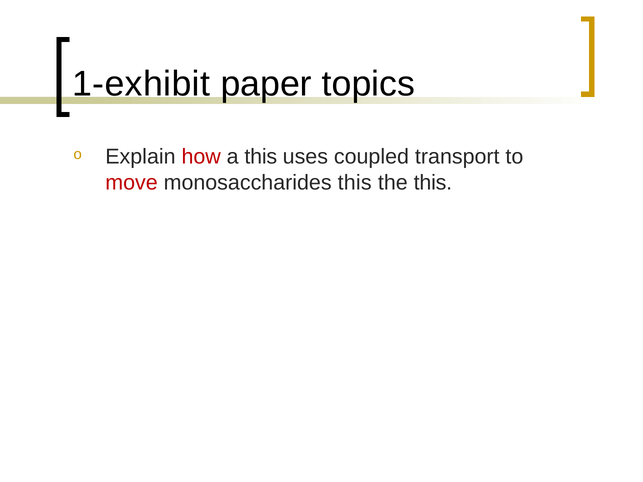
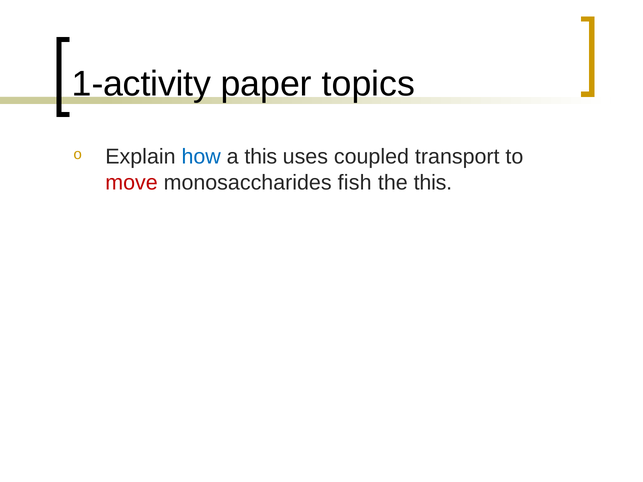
1-exhibit: 1-exhibit -> 1-activity (141, 84)
how colour: red -> blue (201, 157)
monosaccharides this: this -> fish (355, 183)
